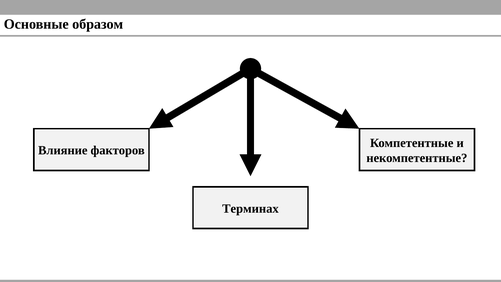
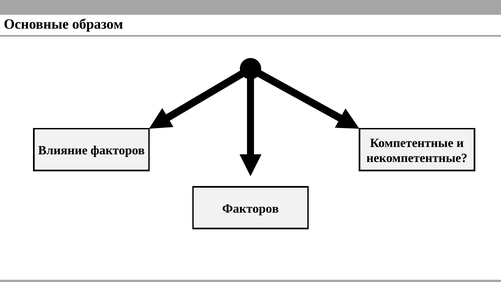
Терминах: Терминах -> Факторов (250, 209)
